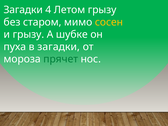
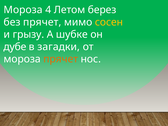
Загадки: Загадки -> Мороза (23, 10)
Летом грызу: грызу -> берез (102, 10)
без старом: старом -> прячет (42, 22)
пуха: пуха -> дубе (15, 47)
прячет colour: green -> orange (61, 59)
